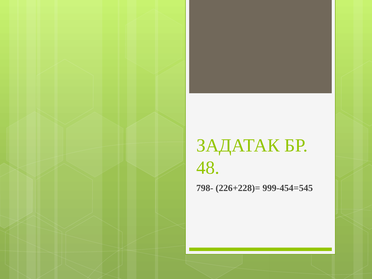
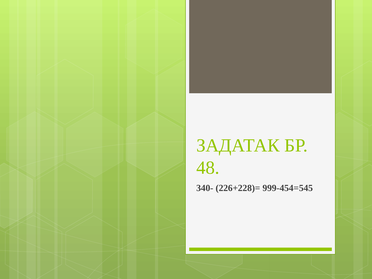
798-: 798- -> 340- (205, 188)
